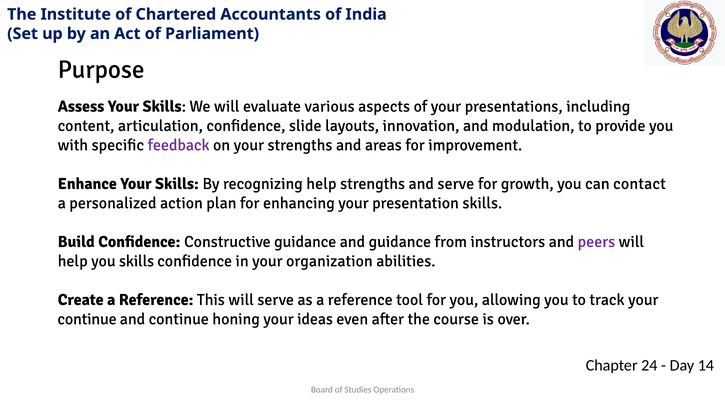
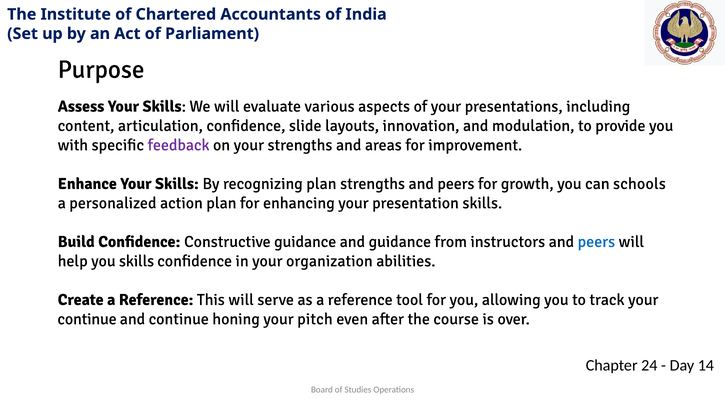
recognizing help: help -> plan (321, 184)
strengths and serve: serve -> peers (456, 184)
contact: contact -> schools (639, 184)
peers colour: purple -> blue (596, 242)
ideas: ideas -> pitch (315, 319)
